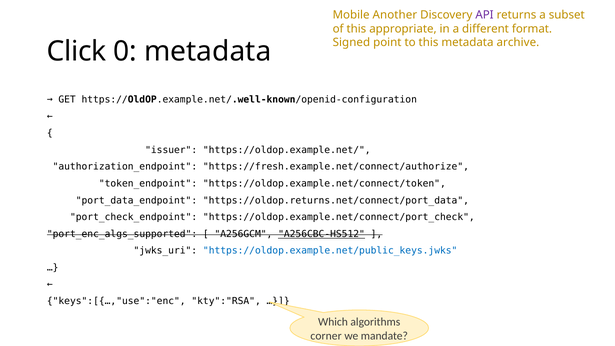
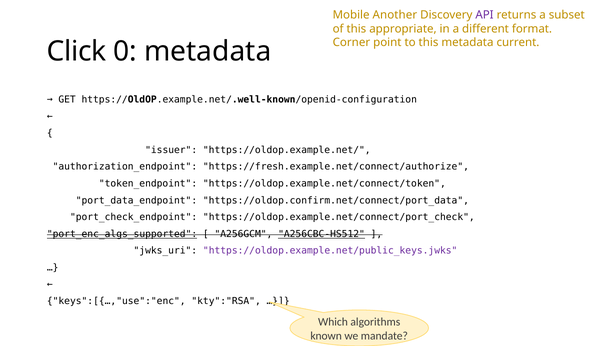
Signed: Signed -> Corner (351, 43)
archive: archive -> current (518, 43)
https://oldop.returns.net/connect/port_data: https://oldop.returns.net/connect/port_data -> https://oldop.confirm.net/connect/port_data (336, 200)
port_enc_algs_supported underline: none -> present (122, 234)
https://oldop.example.net/public_keys.jwks colour: blue -> purple (330, 251)
corner: corner -> known (326, 336)
